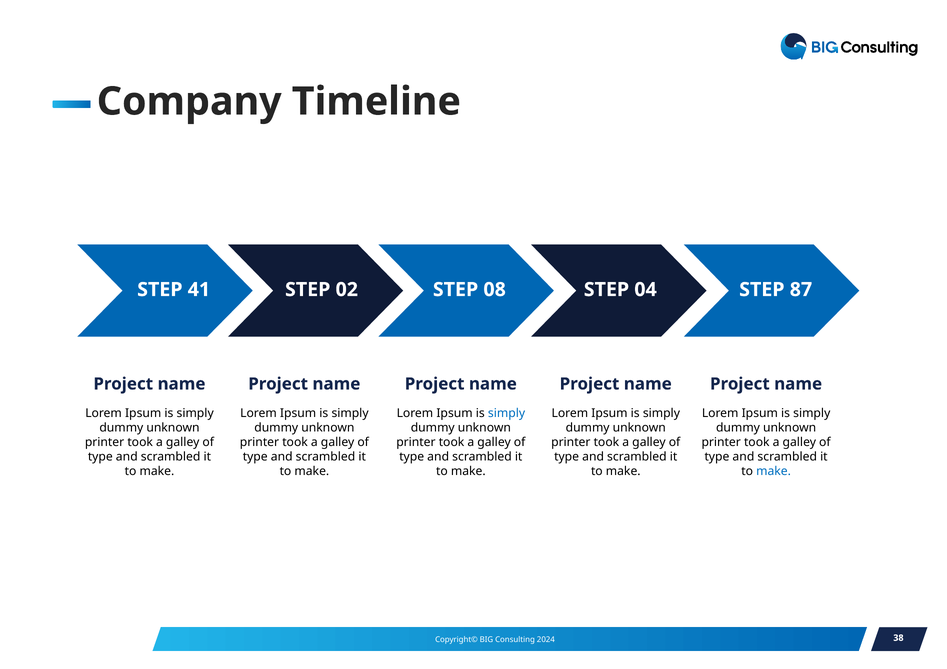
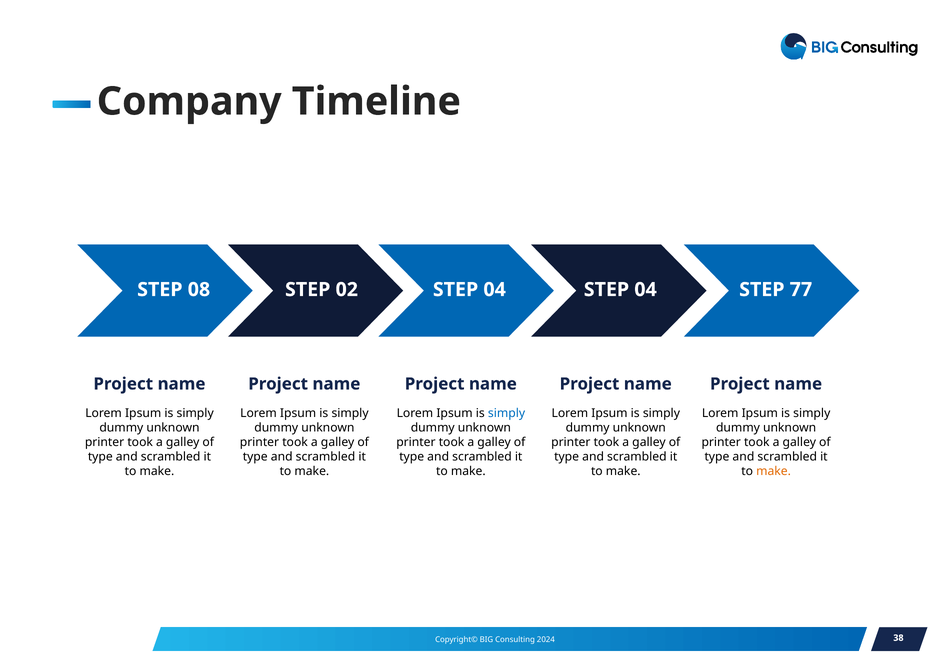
41: 41 -> 08 (199, 290)
02 STEP 08: 08 -> 04 (495, 290)
87: 87 -> 77 (801, 290)
make colour: blue -> orange (774, 472)
